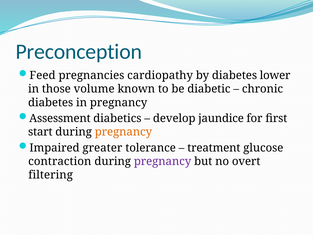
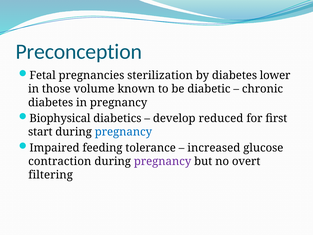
Feed: Feed -> Fetal (43, 75)
cardiopathy: cardiopathy -> sterilization (160, 75)
Assessment: Assessment -> Biophysical (60, 118)
jaundice: jaundice -> reduced (221, 118)
pregnancy colour: orange -> blue (123, 132)
greater: greater -> feeding (102, 148)
treatment: treatment -> increased (214, 148)
